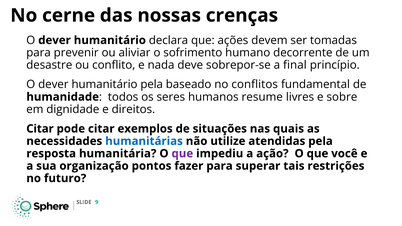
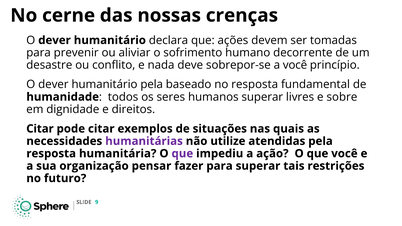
a final: final -> você (295, 65)
no conflitos: conflitos -> resposta (255, 85)
humanos resume: resume -> superar (262, 97)
humanitárias colour: blue -> purple (144, 141)
pontos: pontos -> pensar (152, 166)
